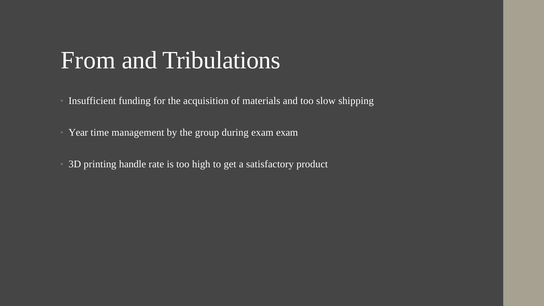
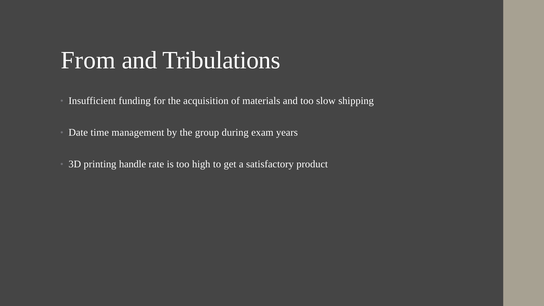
Year: Year -> Date (78, 132)
exam exam: exam -> years (287, 132)
